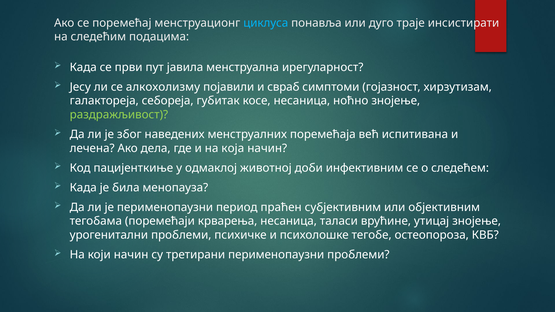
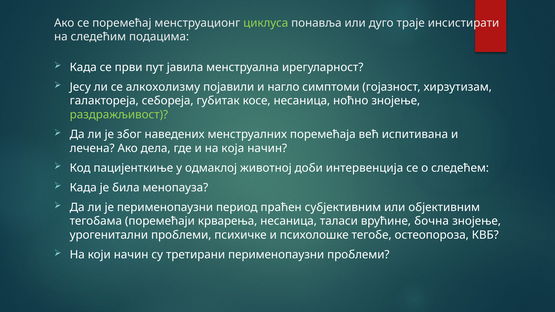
циклуса colour: light blue -> light green (266, 23)
свраб: свраб -> нагло (283, 87)
инфективним: инфективним -> интервенција (365, 168)
утицај: утицај -> бочна (432, 221)
